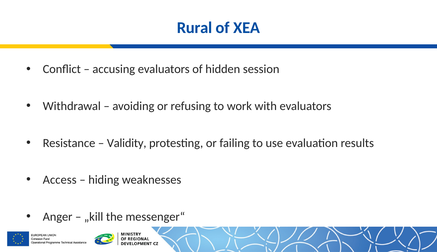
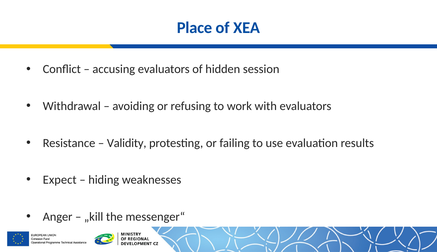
Rural: Rural -> Place (194, 28)
Access: Access -> Expect (60, 180)
